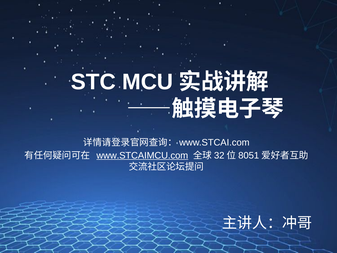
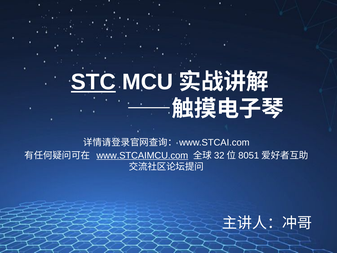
STC underline: none -> present (93, 82)
